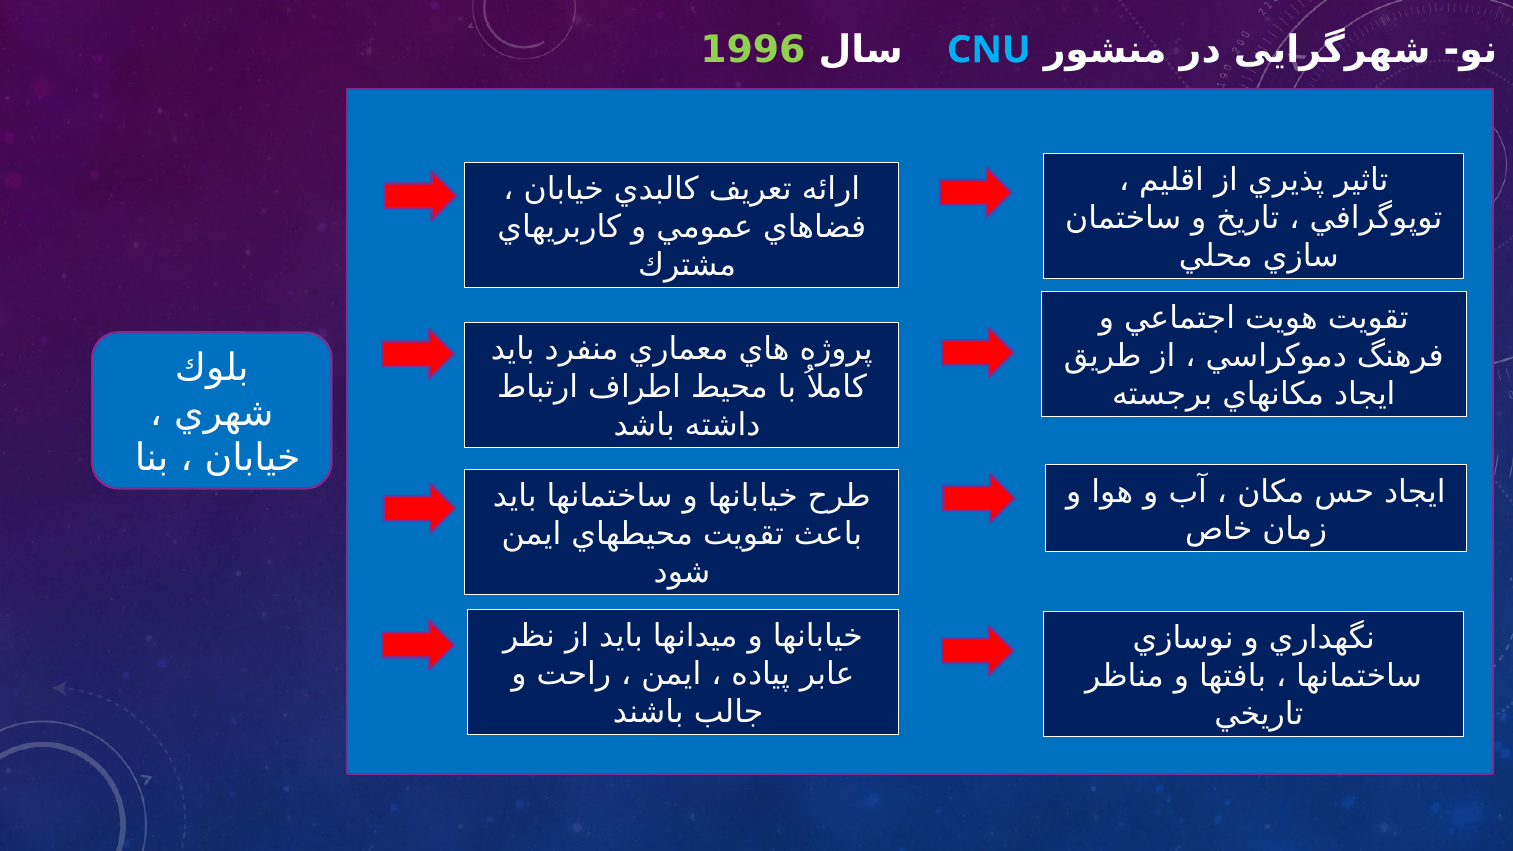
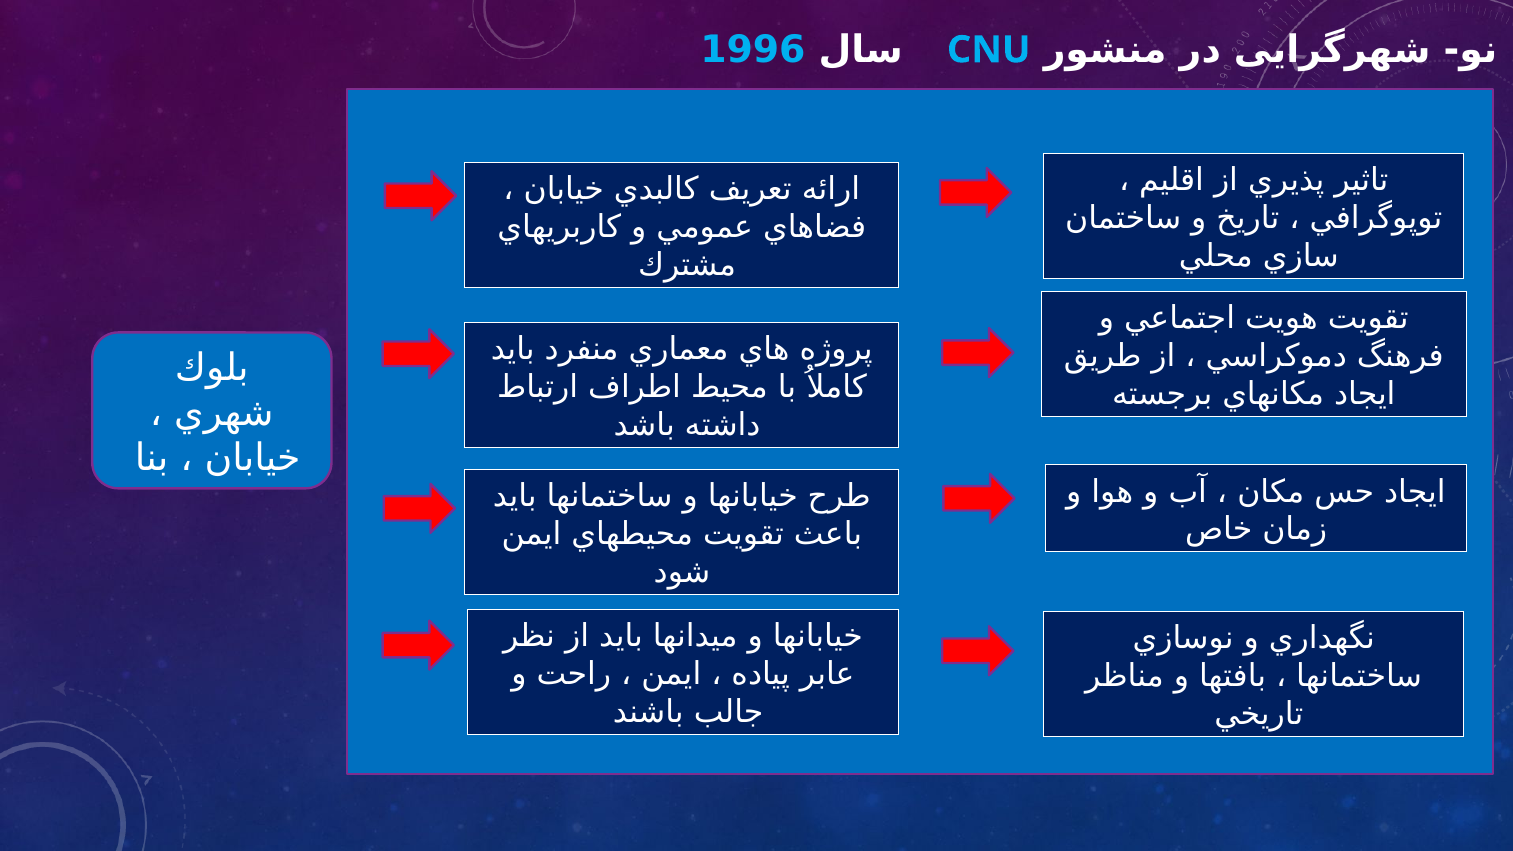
1996 colour: light green -> light blue (753, 50)
